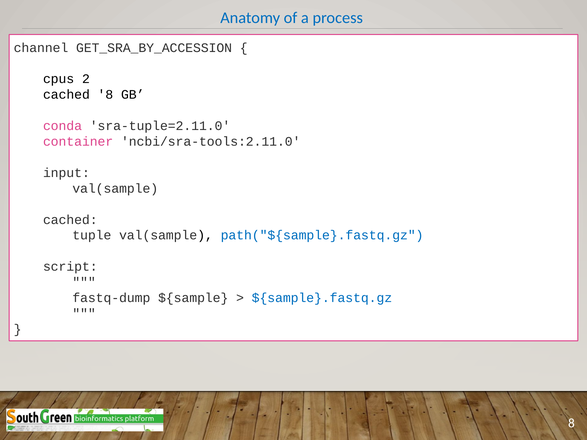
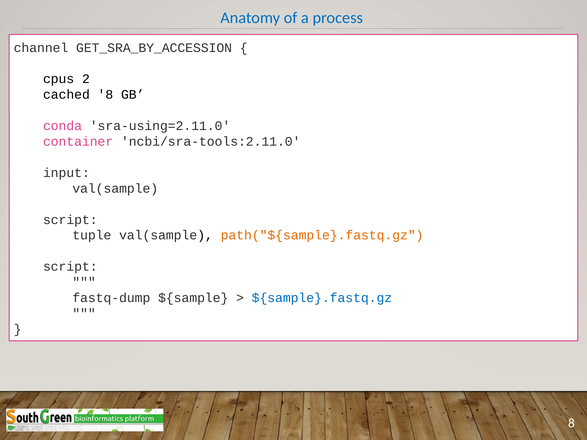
sra-tuple=2.11.0: sra-tuple=2.11.0 -> sra-using=2.11.0 (160, 126)
cached: cached -> script (70, 220)
path("${sample}.fastq.gz colour: blue -> orange (322, 235)
